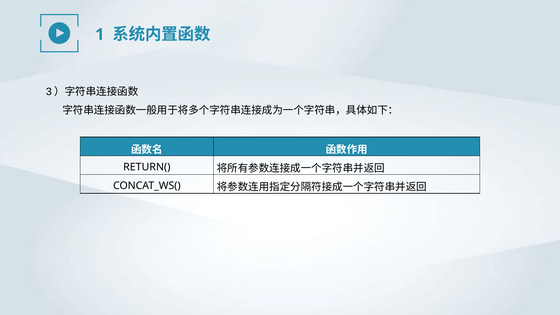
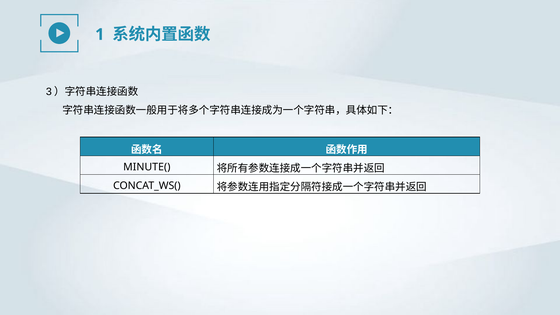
RETURN(: RETURN( -> MINUTE( (147, 167)
